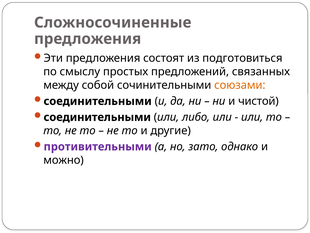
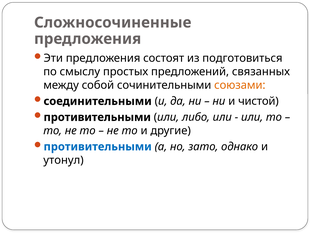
соединительными: соединительными -> противительными (97, 117)
противительными colour: purple -> blue (98, 146)
можно: можно -> утонул (63, 160)
